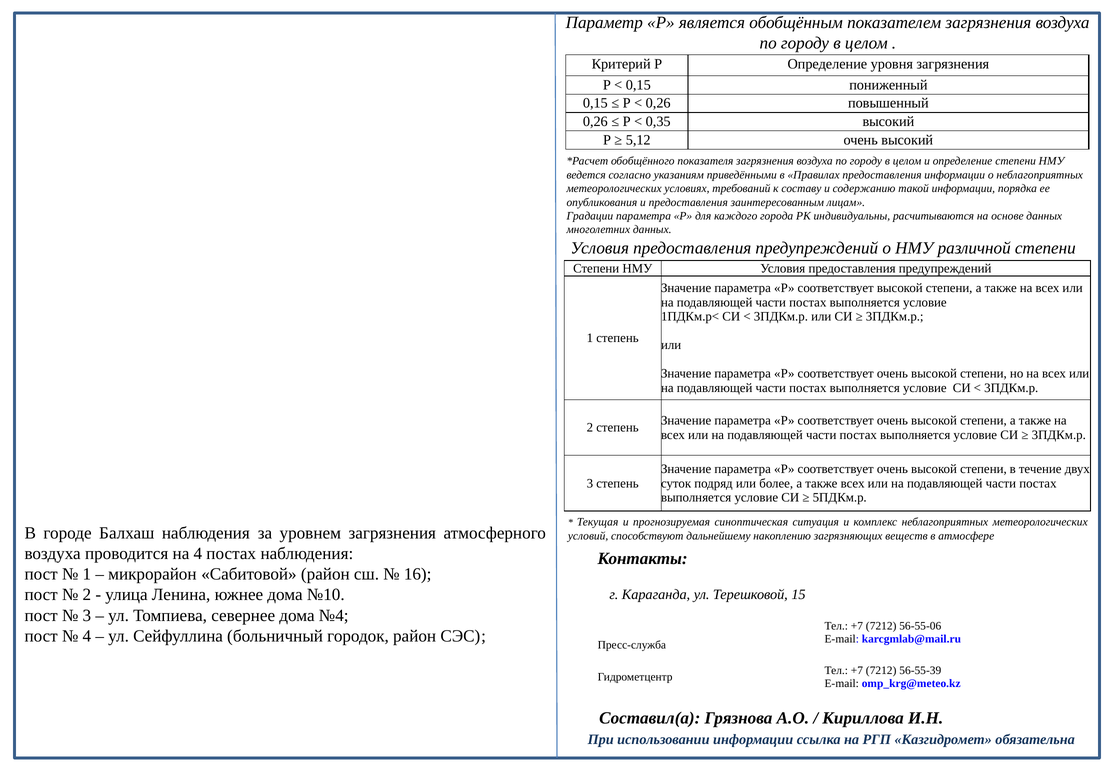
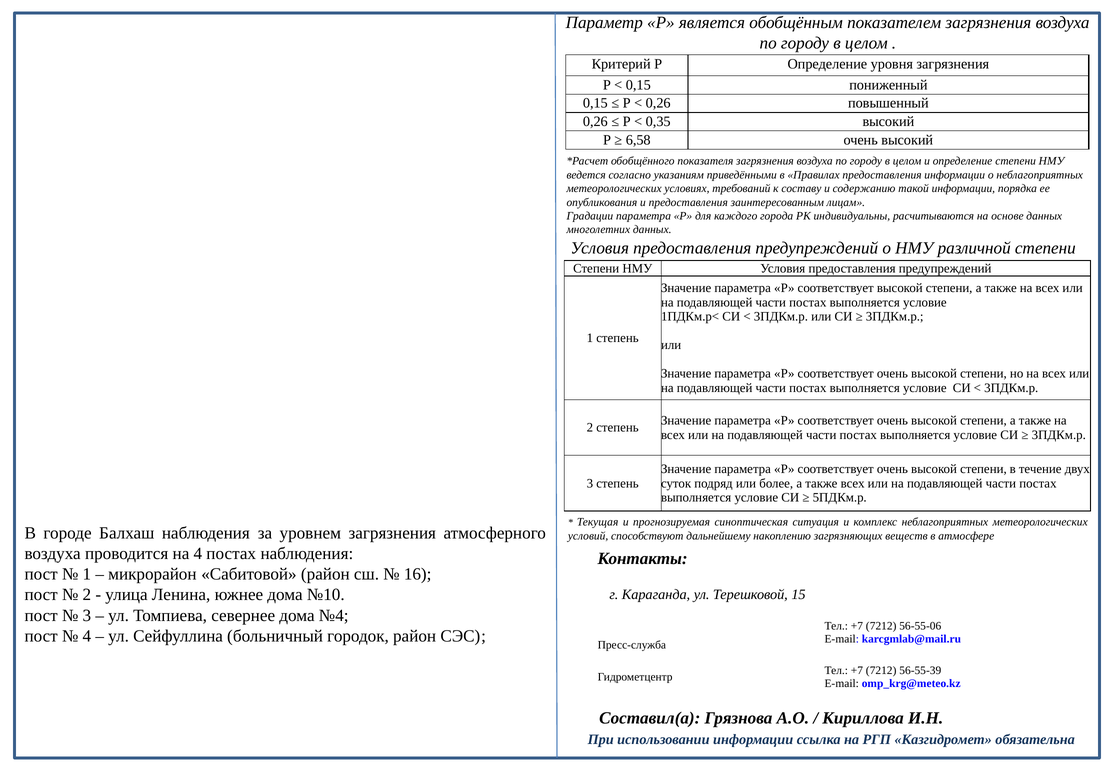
5,12: 5,12 -> 6,58 (638, 140)
